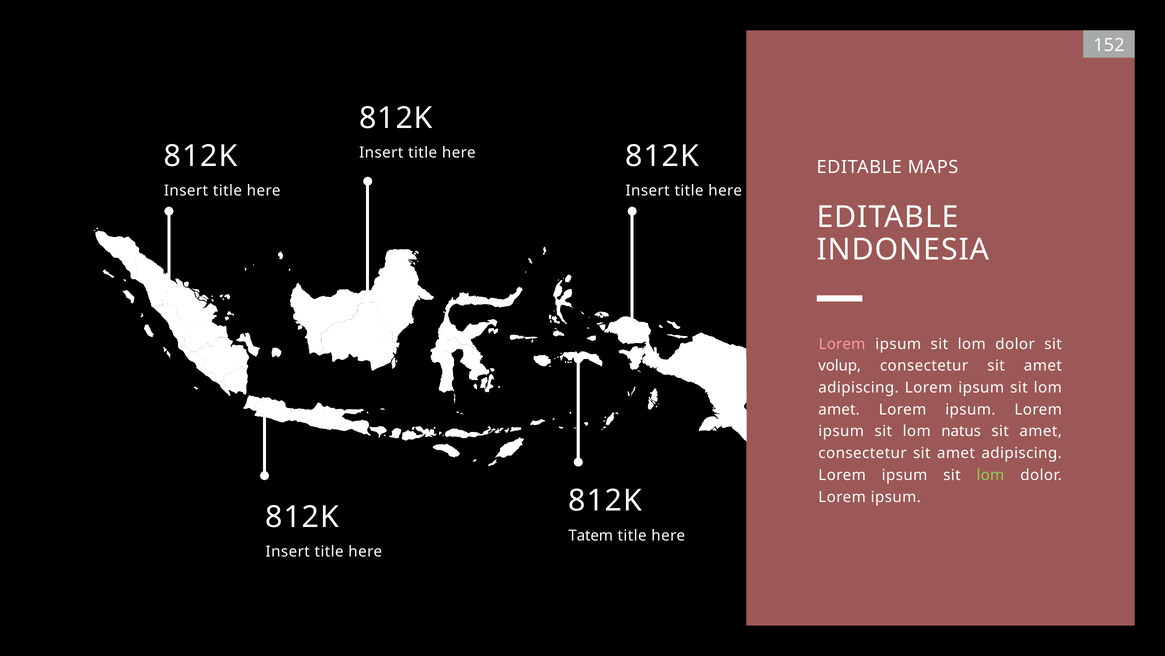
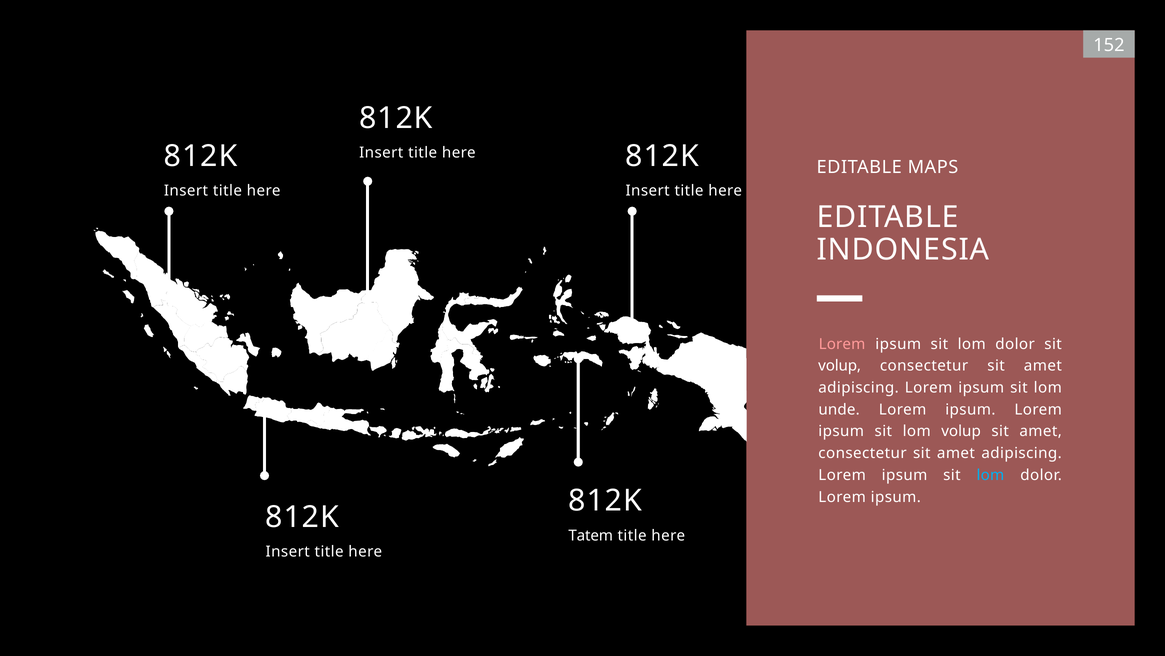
amet: amet -> unde (839, 409)
lom natus: natus -> volup (961, 431)
lom colour: light green -> light blue (990, 475)
